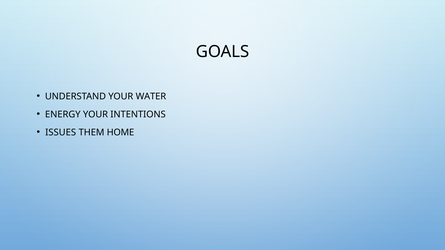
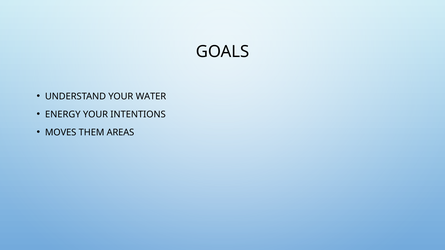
ISSUES: ISSUES -> MOVES (61, 132)
HOME: HOME -> AREAS (120, 132)
